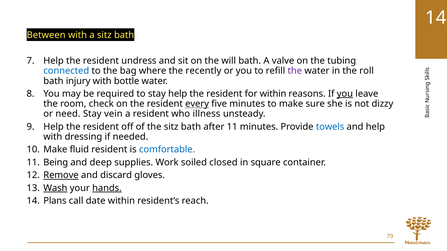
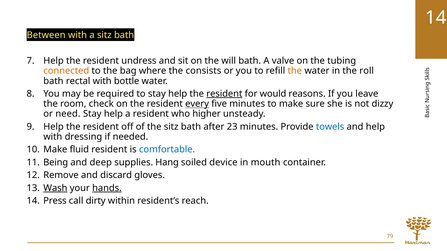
connected colour: blue -> orange (66, 71)
recently: recently -> consists (203, 71)
the colour: purple -> orange (295, 71)
injury: injury -> rectal (78, 81)
resident underline: none -> present (224, 94)
for within: within -> would (273, 94)
you underline: present -> none (345, 94)
vein: vein -> help (113, 114)
illness: illness -> higher (207, 114)
after 11: 11 -> 23 (232, 127)
Work: Work -> Hang (167, 163)
closed: closed -> device (223, 163)
square: square -> mouth (266, 163)
Remove underline: present -> none (61, 176)
Plans: Plans -> Press (55, 201)
date: date -> dirty (96, 201)
